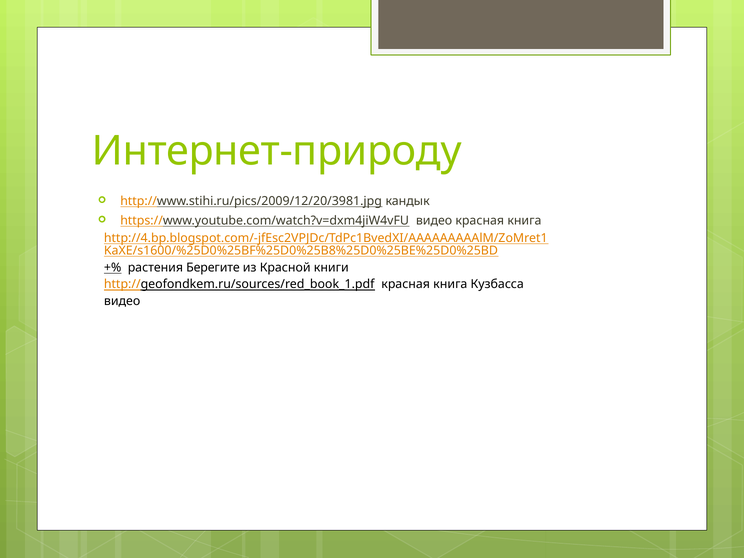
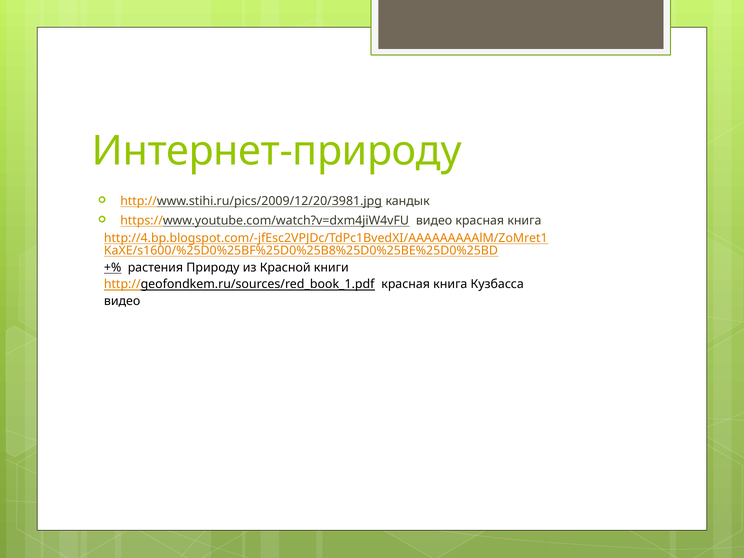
Берегите: Берегите -> Природу (213, 267)
